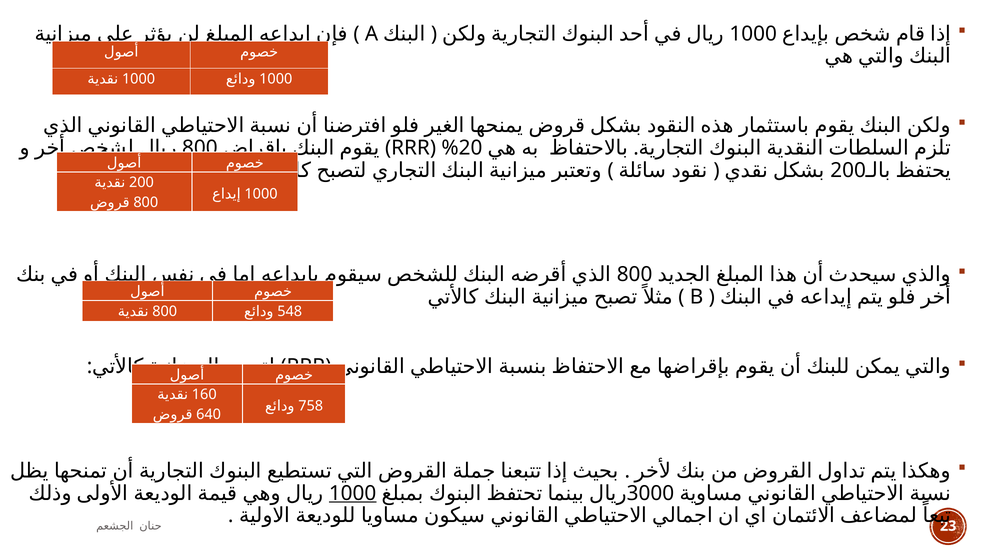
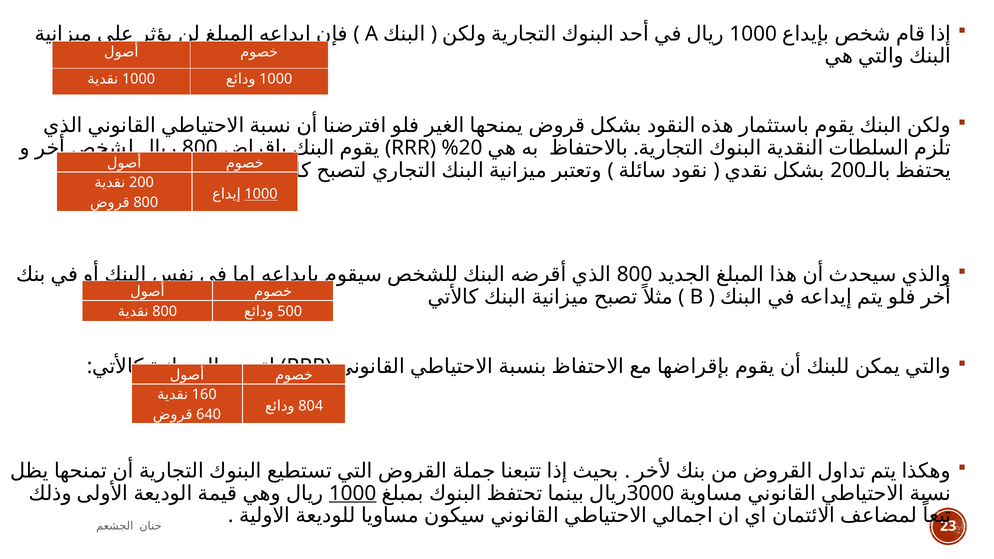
1000 underline: none -> present (261, 194)
548: 548 -> 500 (290, 311)
758: 758 -> 804 (311, 406)
